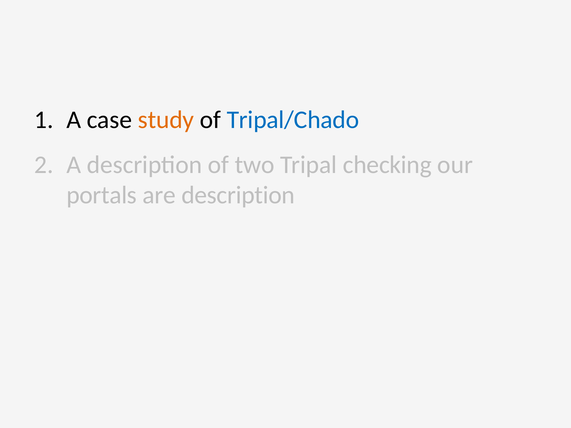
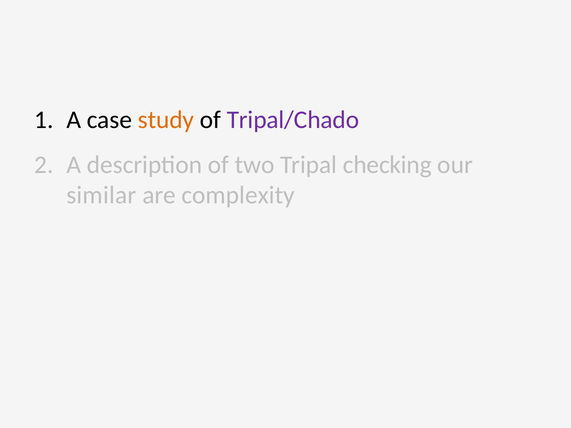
Tripal/Chado colour: blue -> purple (293, 120)
portals: portals -> similar (101, 195)
are description: description -> complexity (238, 195)
